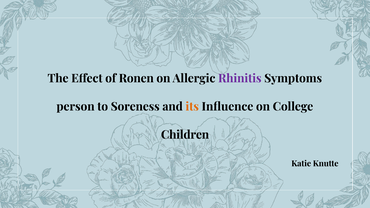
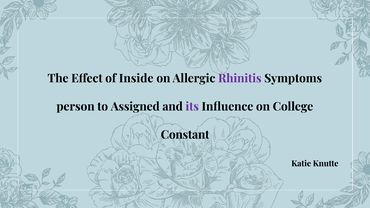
Ronen: Ronen -> Inside (136, 78)
Soreness: Soreness -> Assigned (135, 107)
its colour: orange -> purple (192, 107)
Children: Children -> Constant (185, 135)
